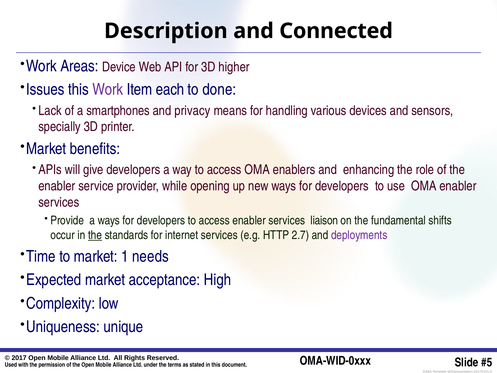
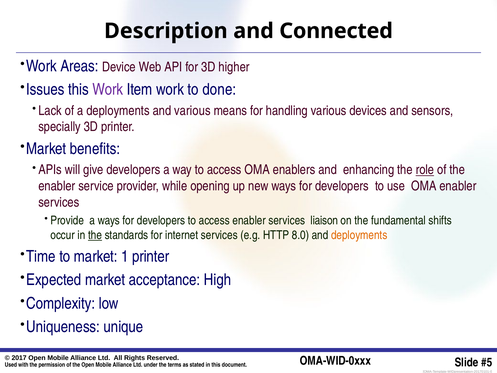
Item each: each -> work (170, 90)
a smartphones: smartphones -> deployments (118, 111)
and privacy: privacy -> various (192, 111)
role underline: none -> present (425, 170)
2.7: 2.7 -> 8.0 (300, 235)
deployments colour: purple -> orange (359, 235)
1 needs: needs -> printer (151, 256)
